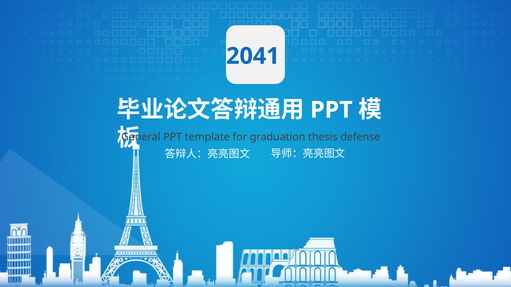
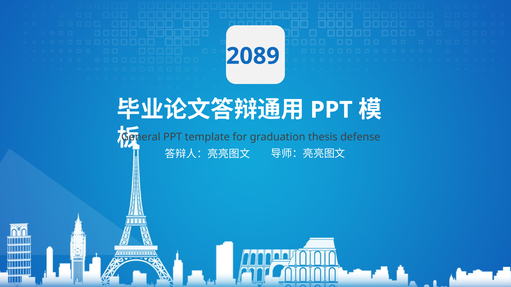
2041: 2041 -> 2089 (253, 56)
